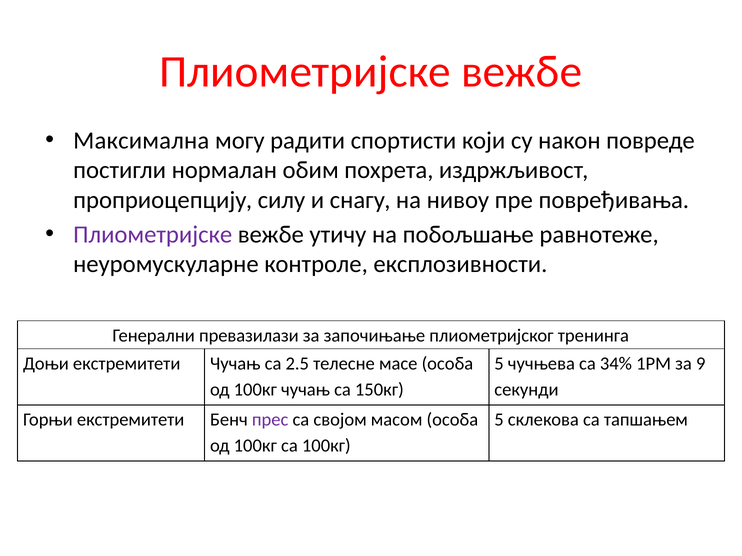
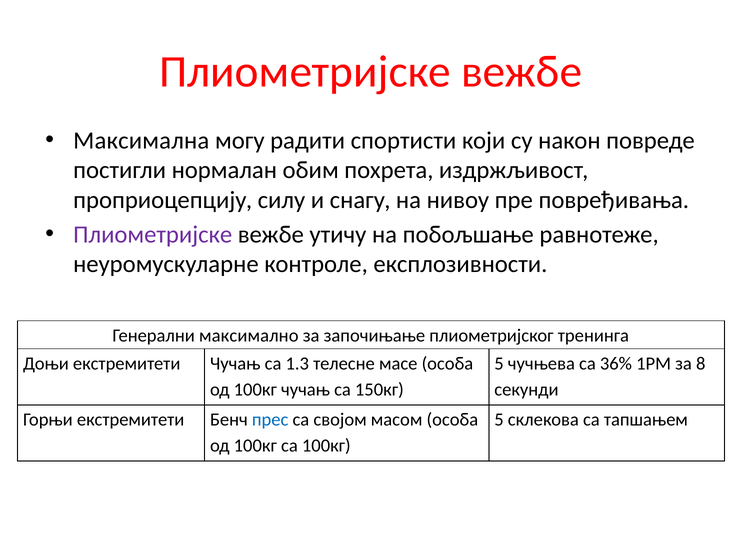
превазилази: превазилази -> максимално (249, 336)
2.5: 2.5 -> 1.3 (297, 364)
34%: 34% -> 36% (616, 364)
9: 9 -> 8 (701, 364)
прес colour: purple -> blue (270, 420)
